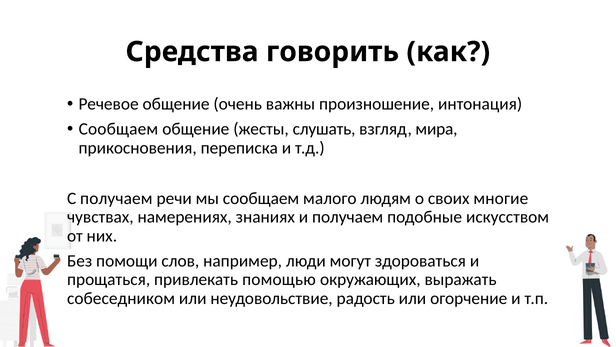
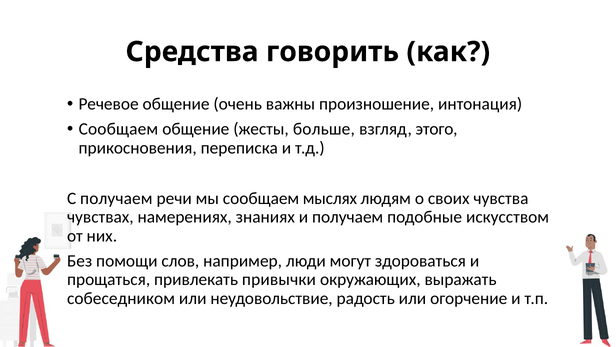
слушать: слушать -> больше (324, 129)
мира: мира -> этого (437, 129)
малого: малого -> мыслях (330, 198)
многие: многие -> чувства (501, 198)
помощью: помощью -> привычки (279, 279)
